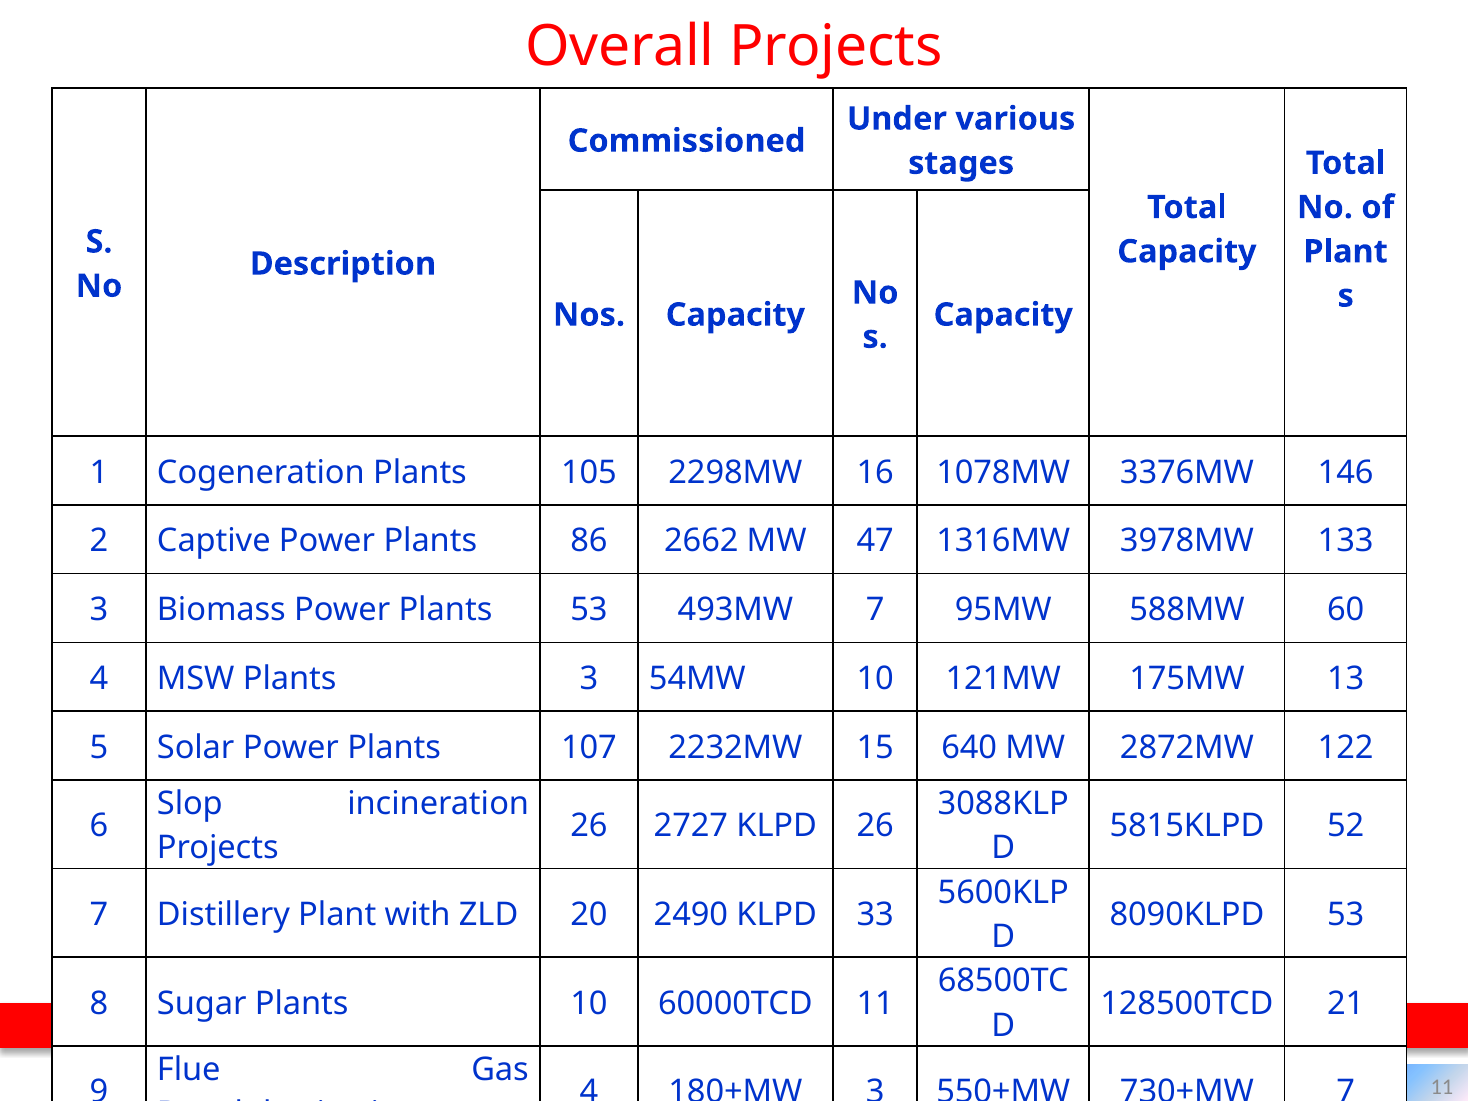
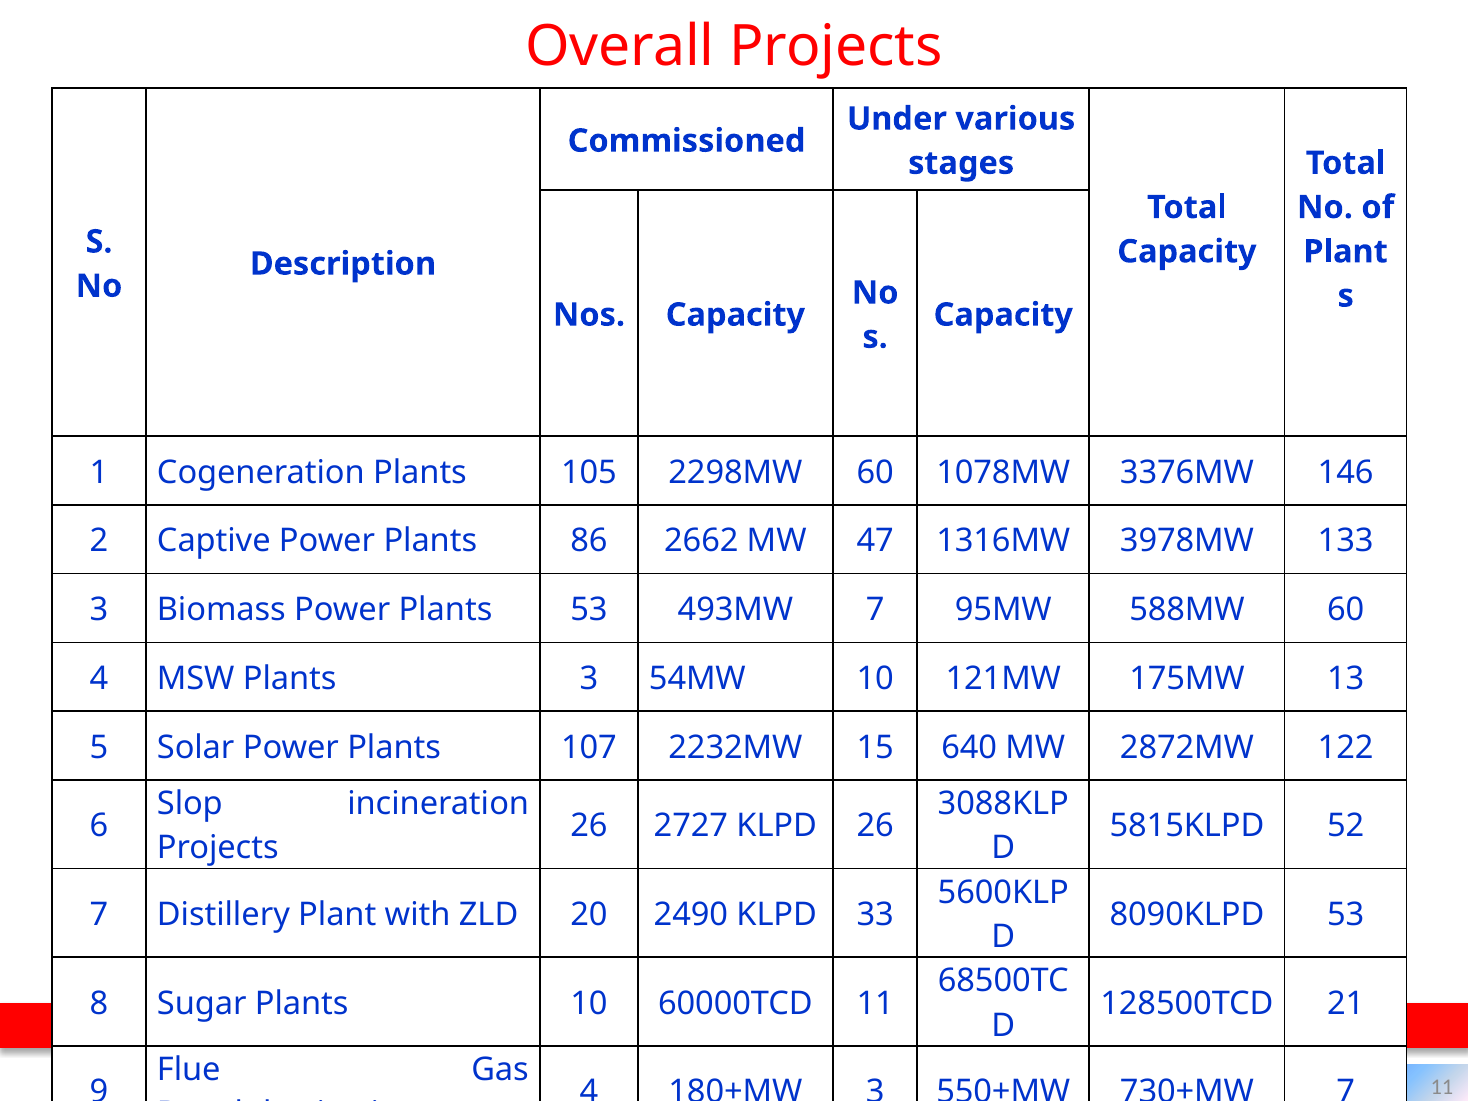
2298MW 16: 16 -> 60 (875, 472)
